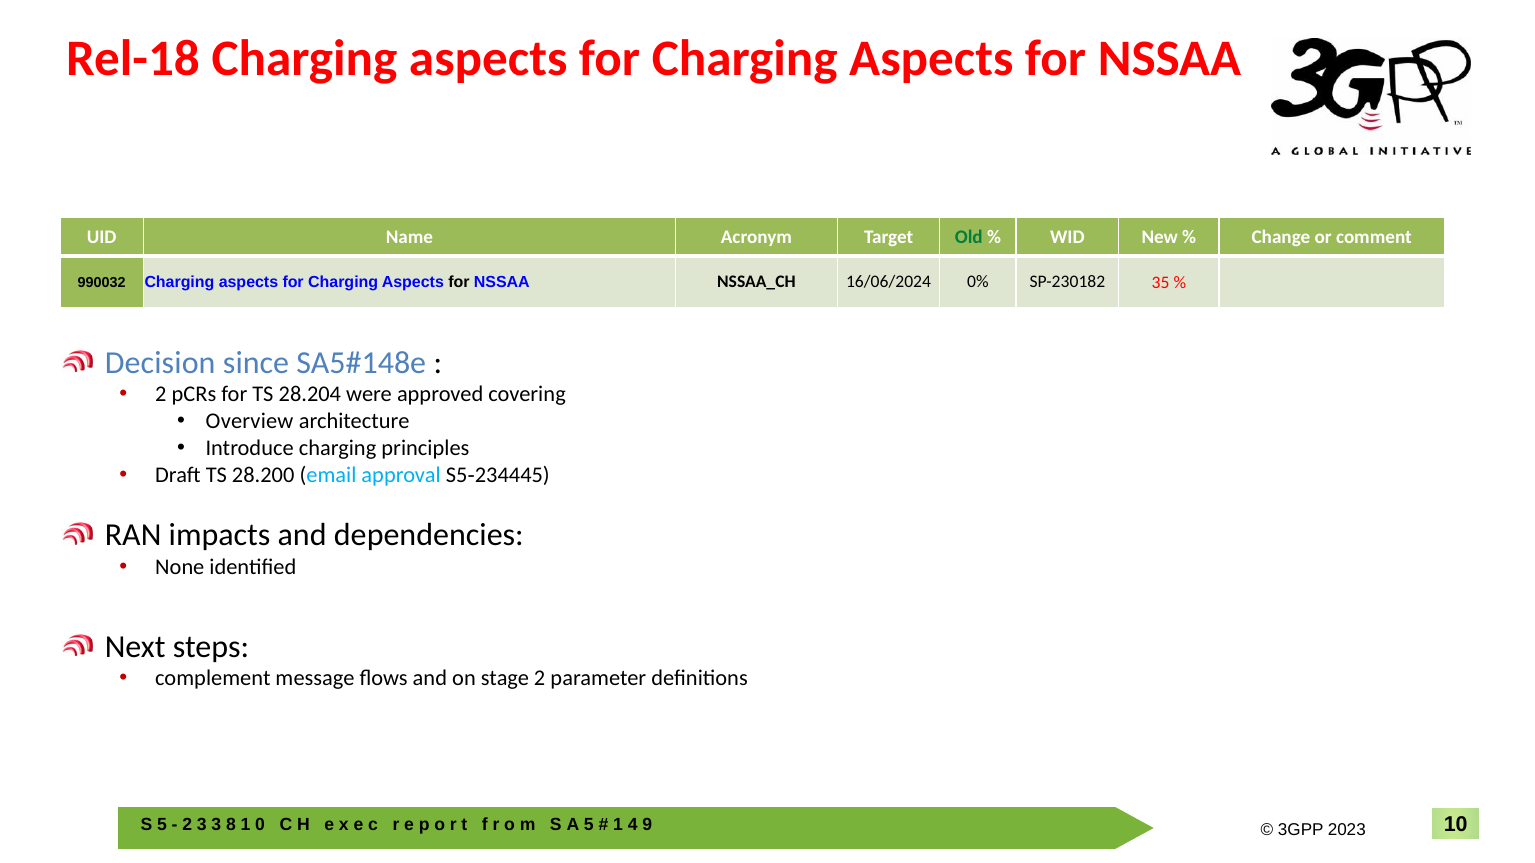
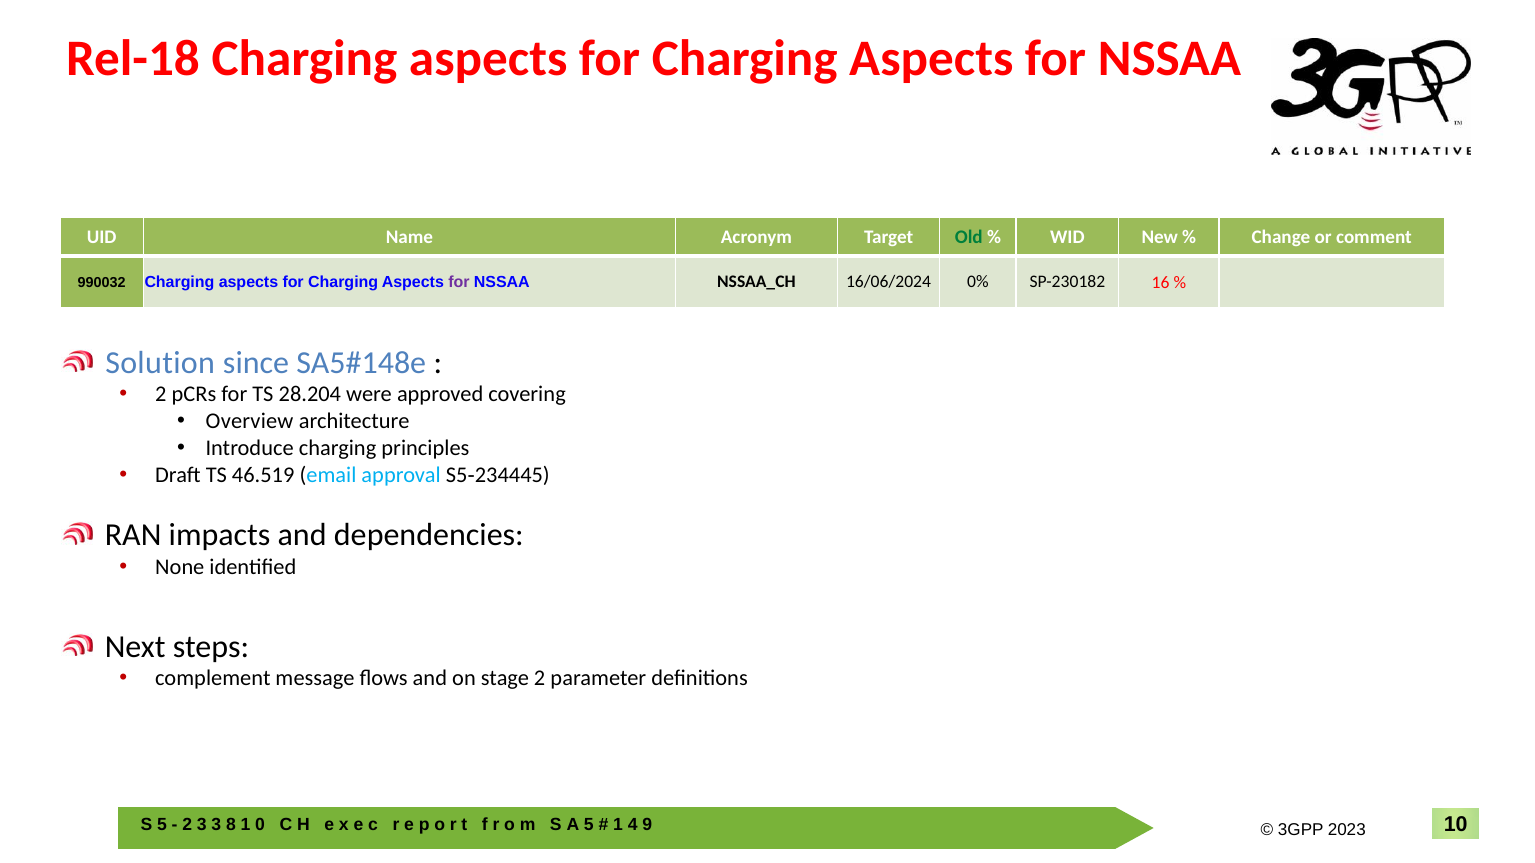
for colour: black -> purple (459, 282)
35: 35 -> 16 (1161, 283)
Decision: Decision -> Solution (160, 363)
28.200: 28.200 -> 46.519 (263, 475)
